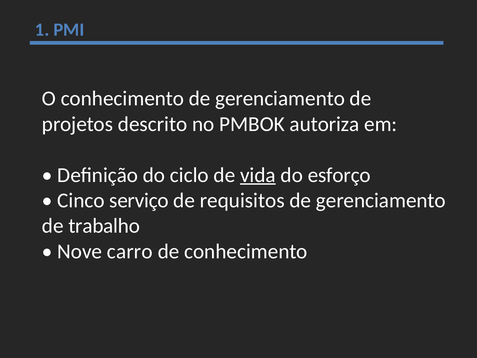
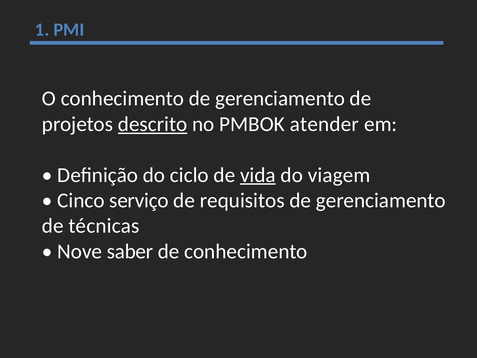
descrito underline: none -> present (153, 124)
autoriza: autoriza -> atender (324, 124)
esforço: esforço -> viagem (339, 175)
trabalho: trabalho -> técnicas (104, 226)
carro: carro -> saber (130, 251)
